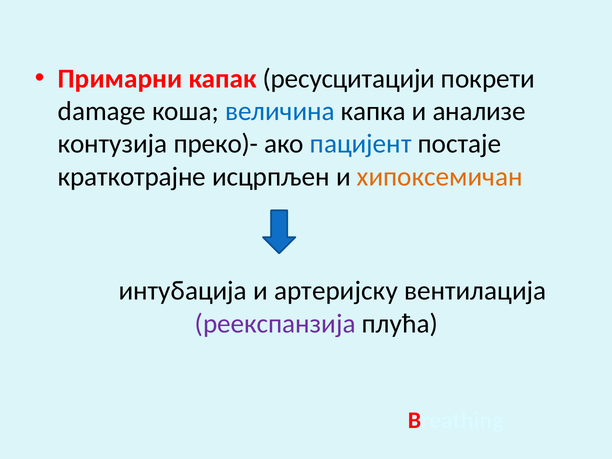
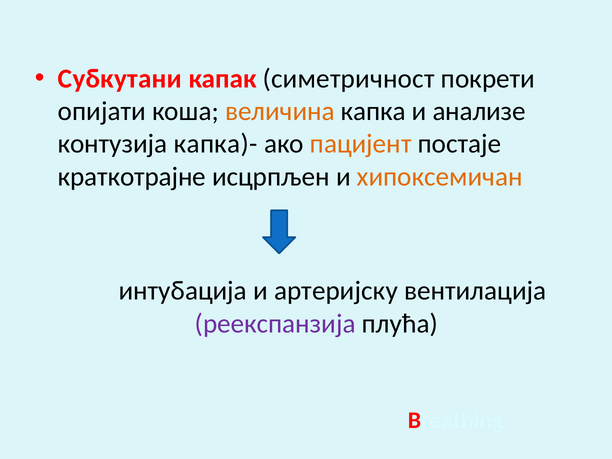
Примарни: Примарни -> Субкутани (120, 79)
ресусцитацији: ресусцитацији -> симетричност (349, 79)
damage: damage -> опијати (102, 111)
величина colour: blue -> orange (280, 111)
преко)-: преко)- -> капка)- (216, 144)
пацијент colour: blue -> orange (361, 144)
